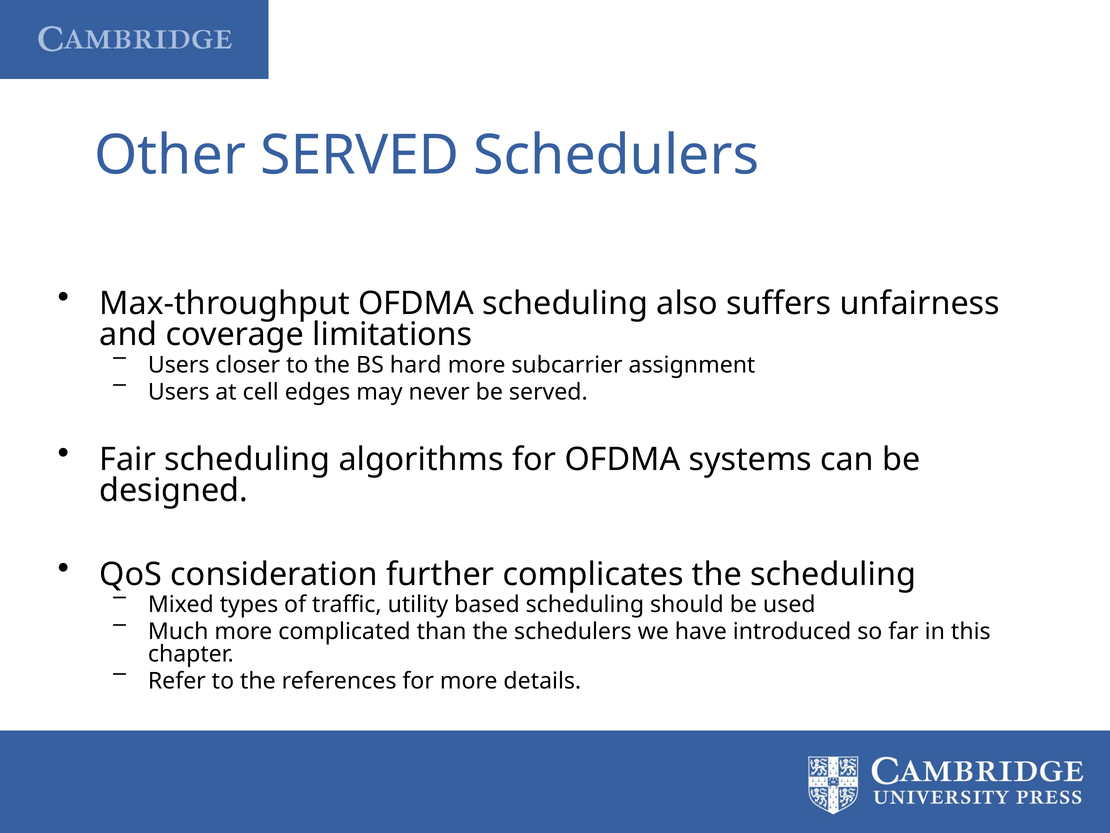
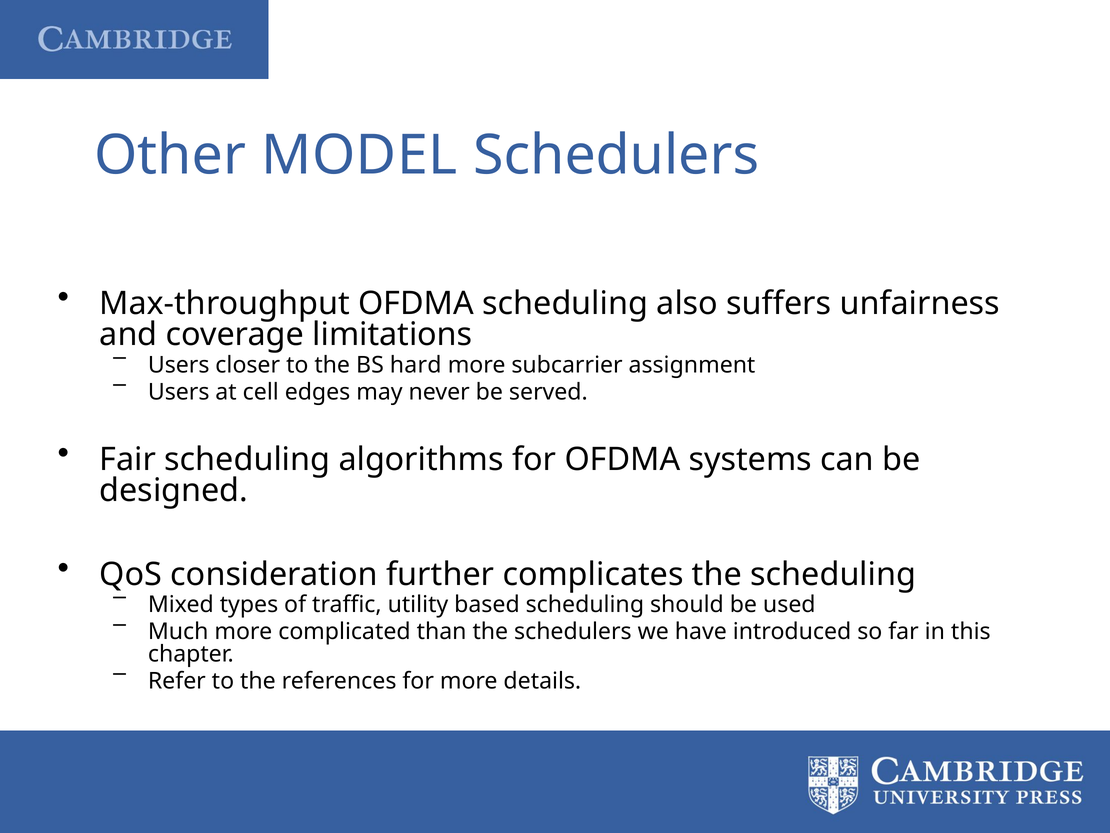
Other SERVED: SERVED -> MODEL (359, 155)
